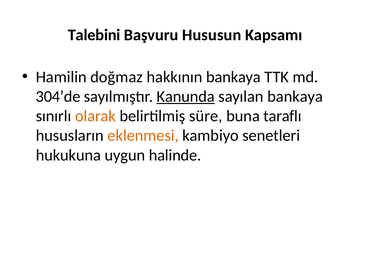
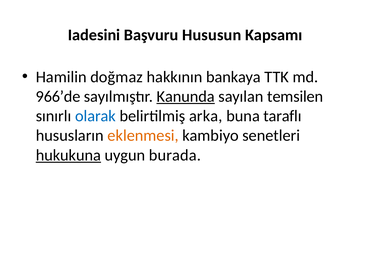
Talebini: Talebini -> Iadesini (94, 35)
304’de: 304’de -> 966’de (58, 97)
sayılan bankaya: bankaya -> temsilen (295, 97)
olarak colour: orange -> blue (95, 116)
süre: süre -> arka (206, 116)
hukukuna underline: none -> present (68, 155)
halinde: halinde -> burada (175, 155)
